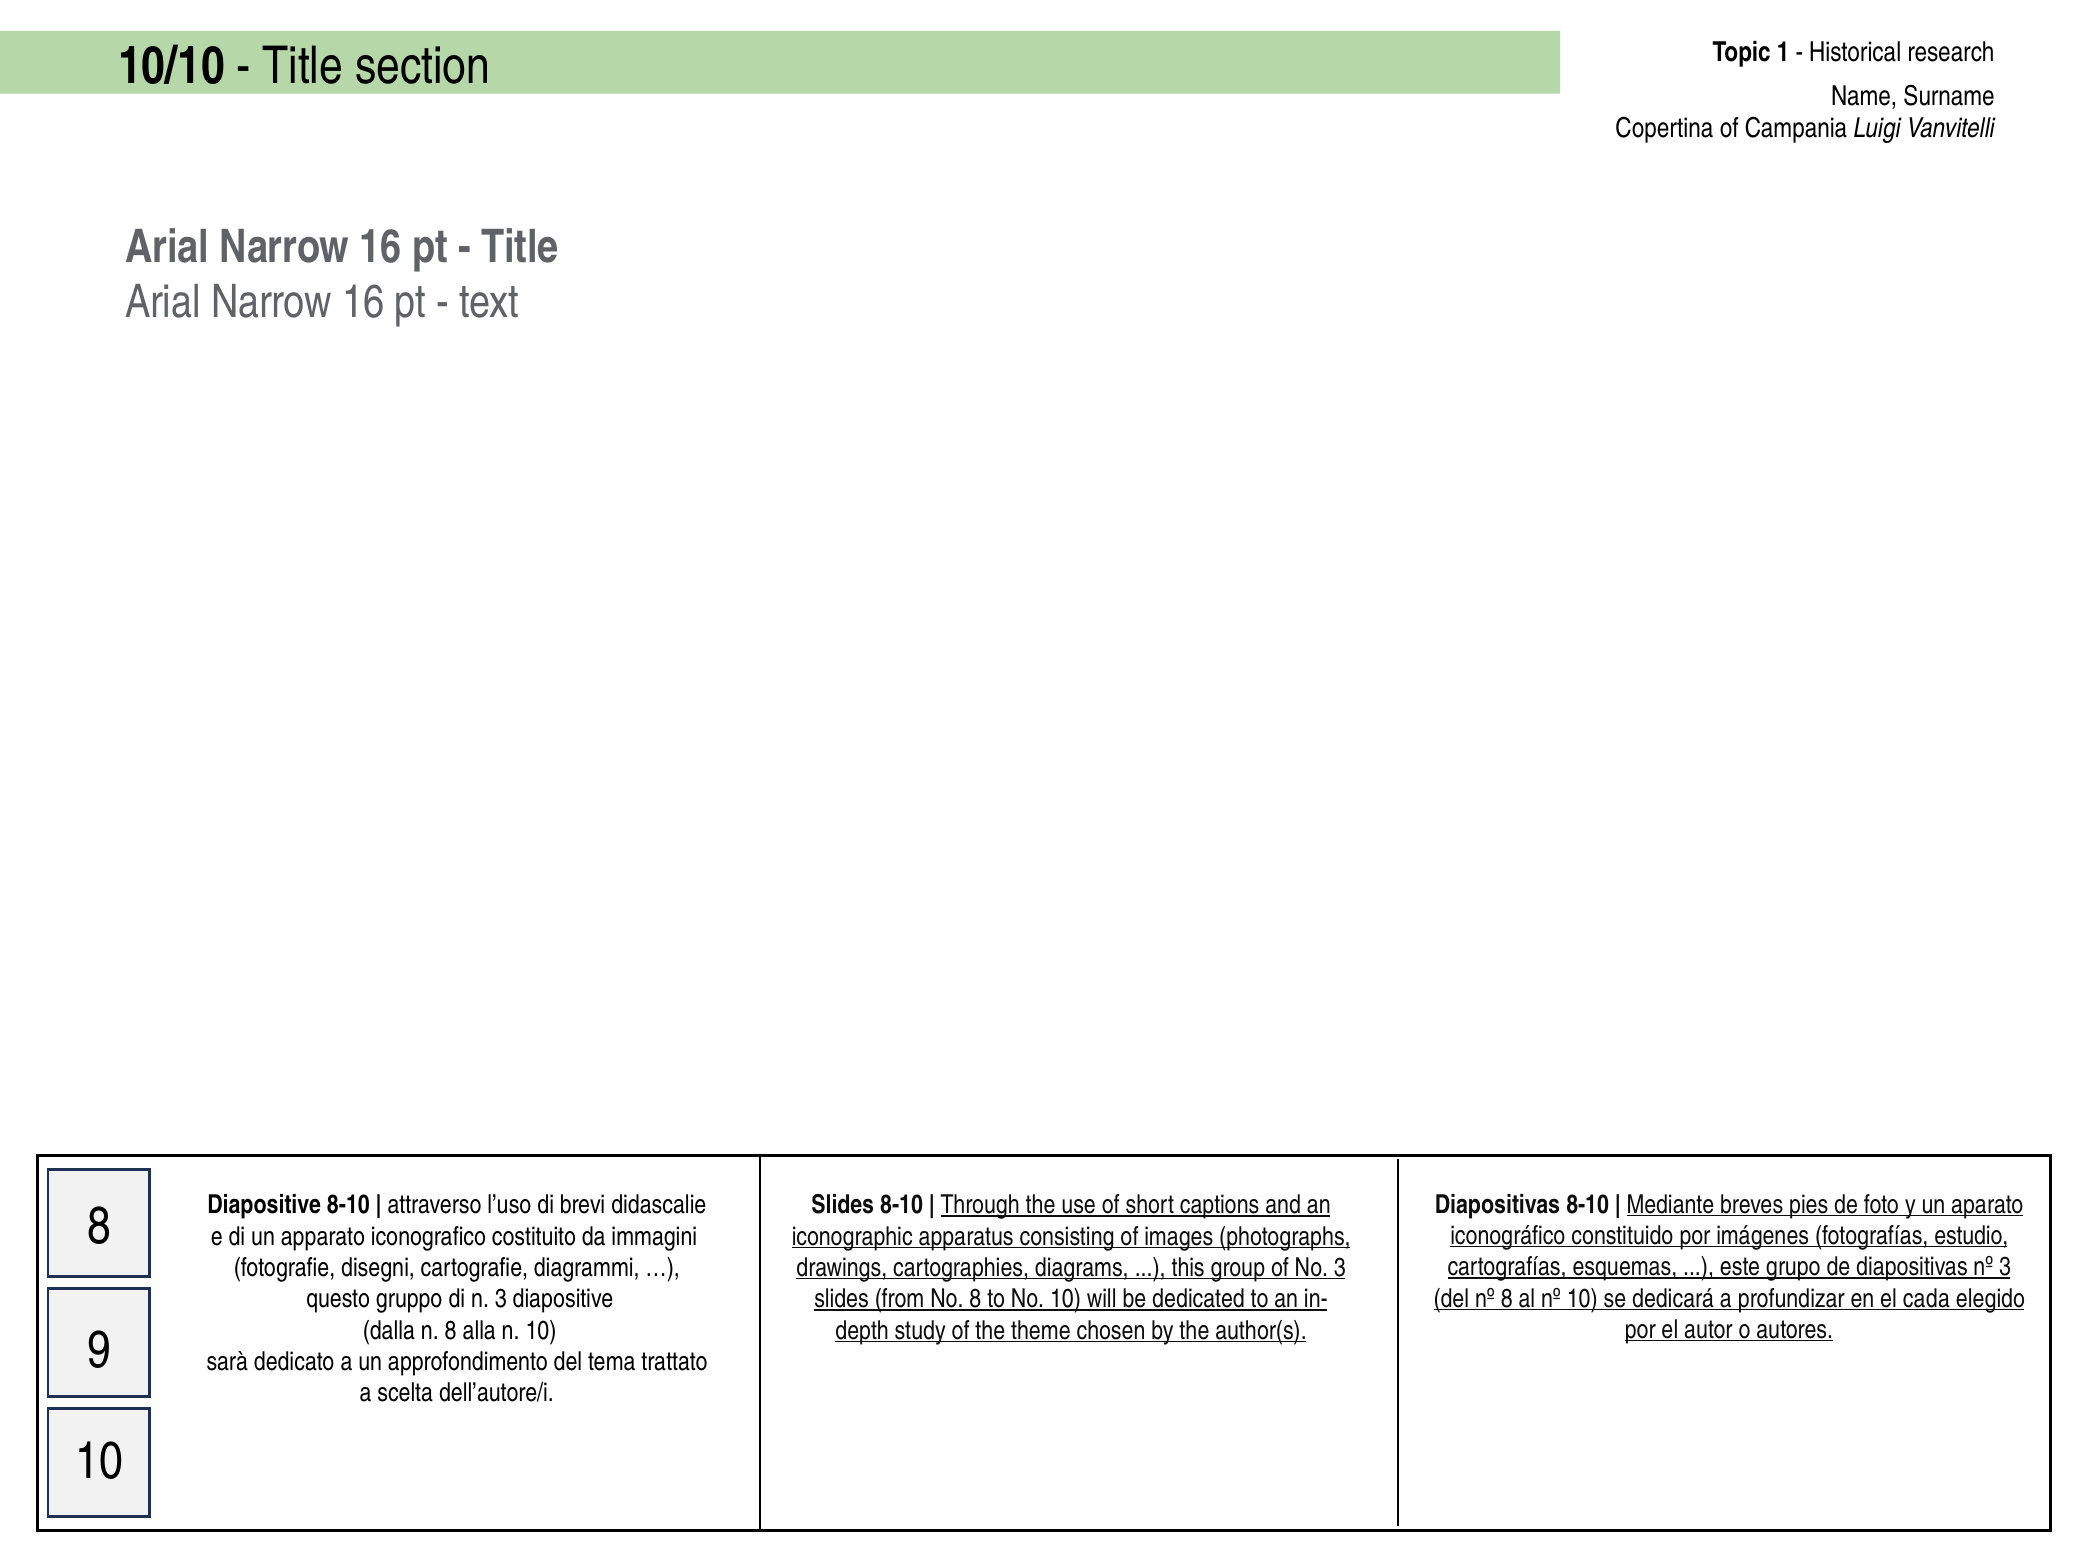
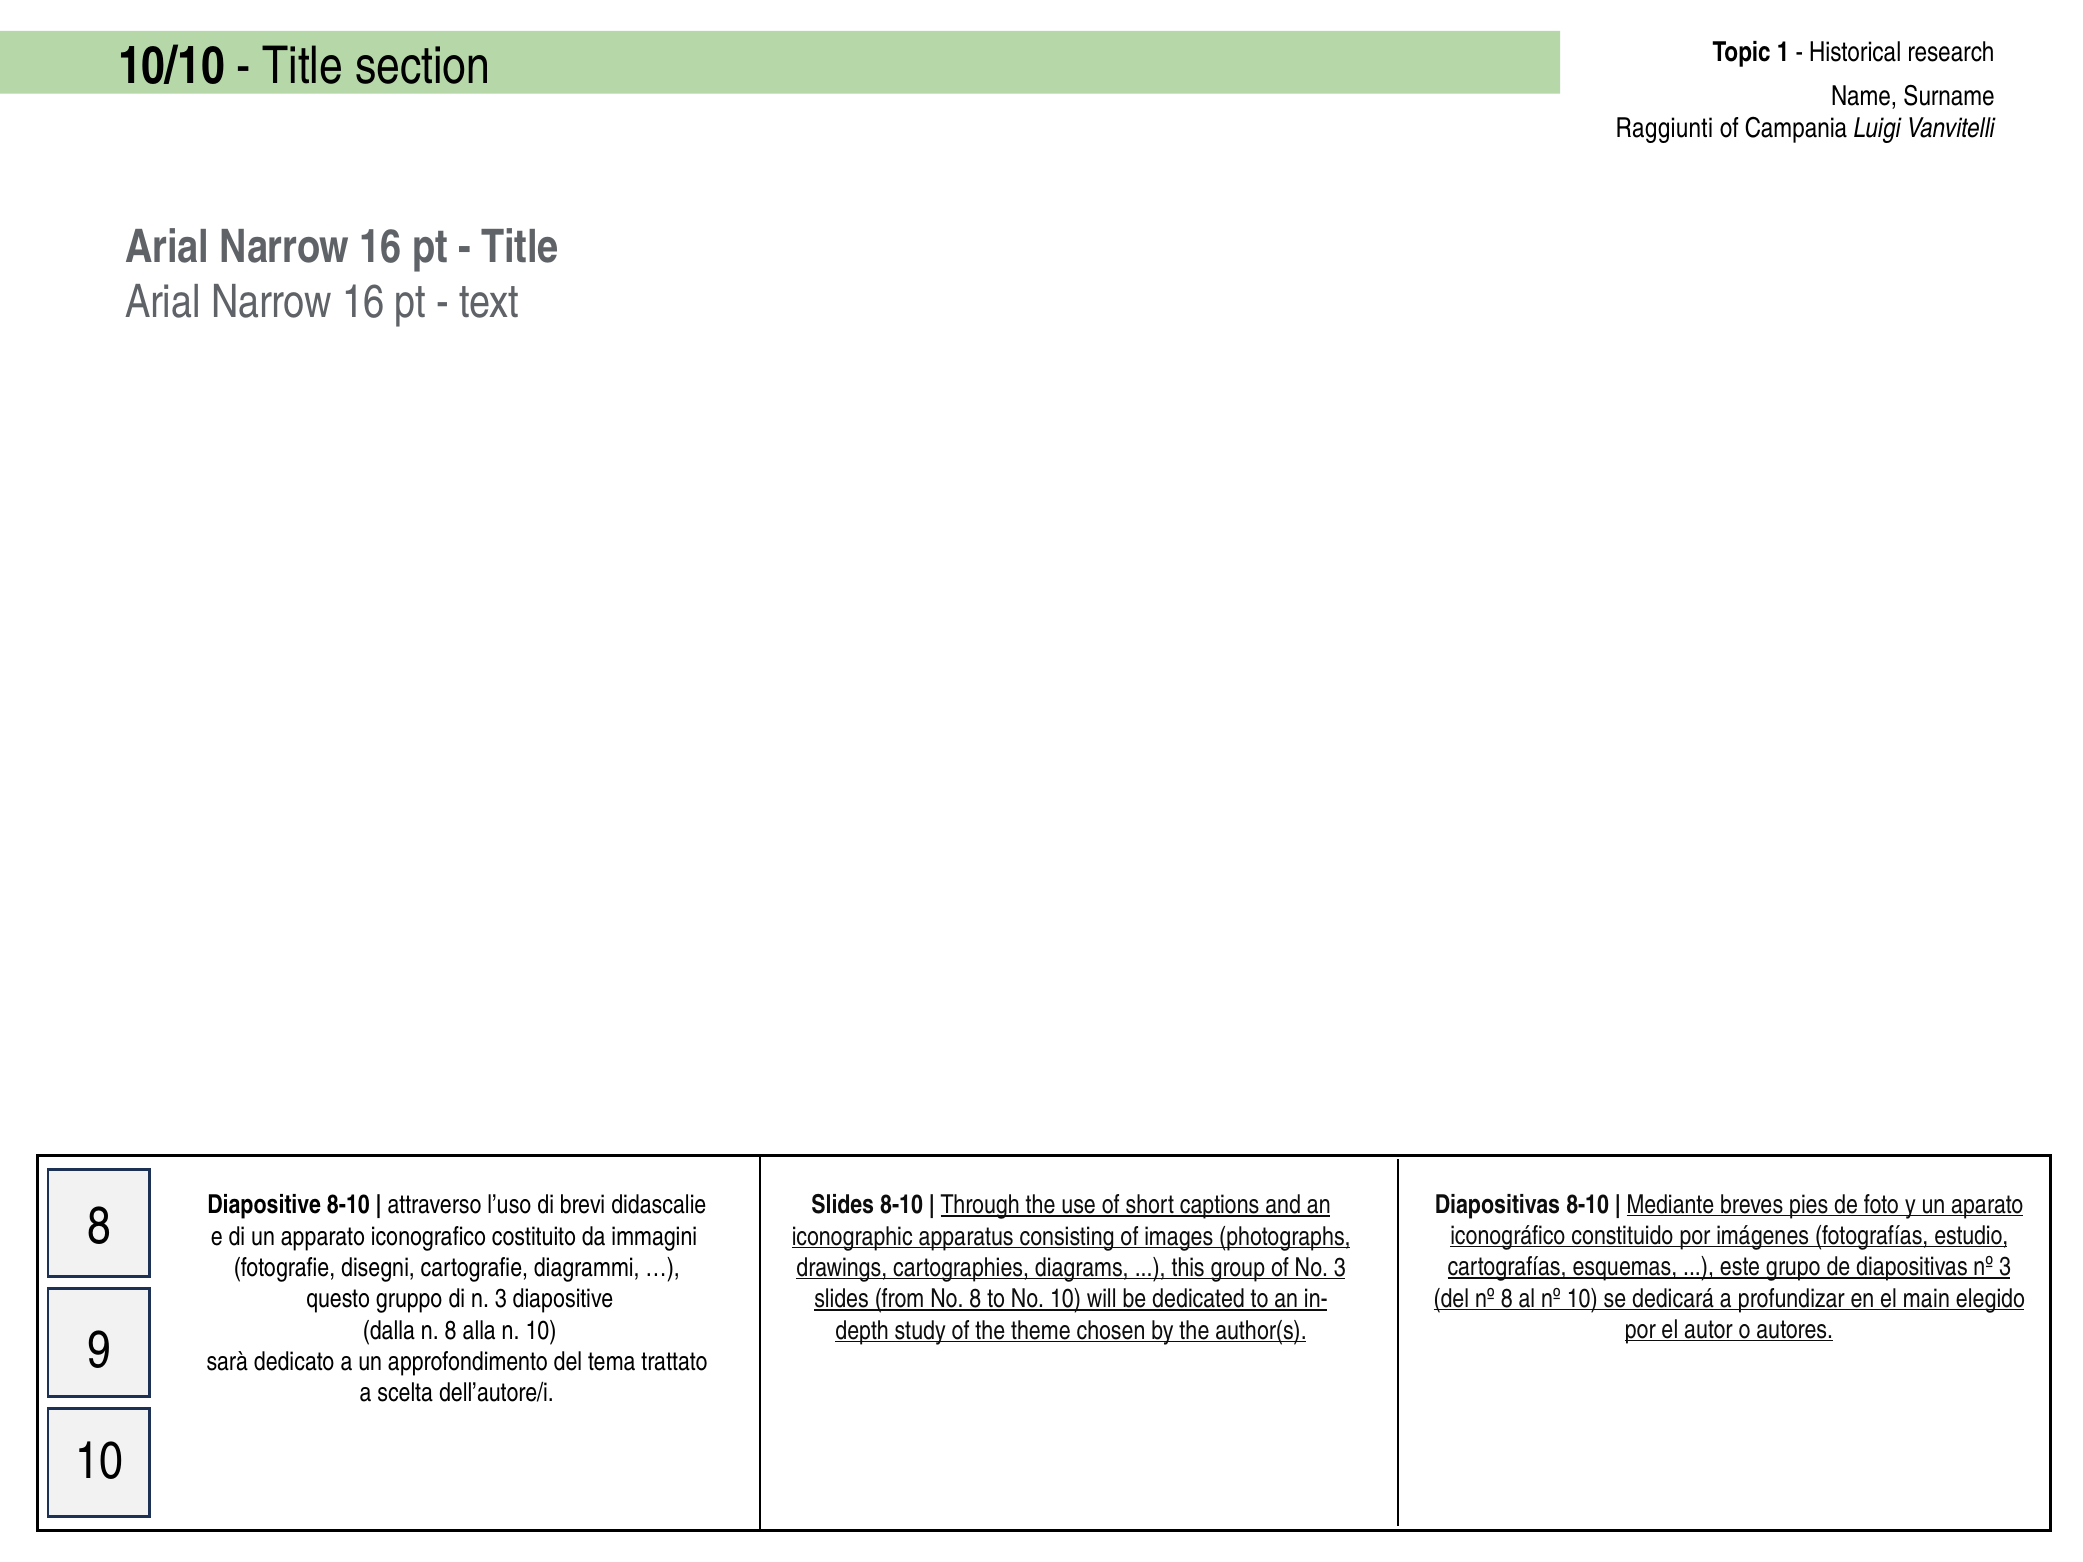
Copertina: Copertina -> Raggiunti (1664, 129)
cada: cada -> main (1926, 1299)
